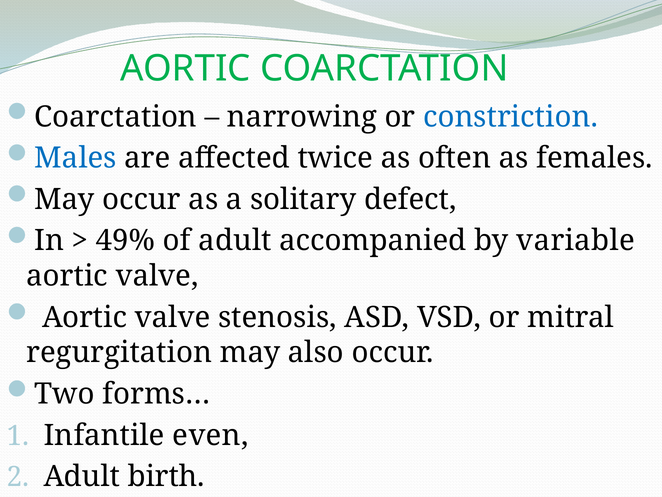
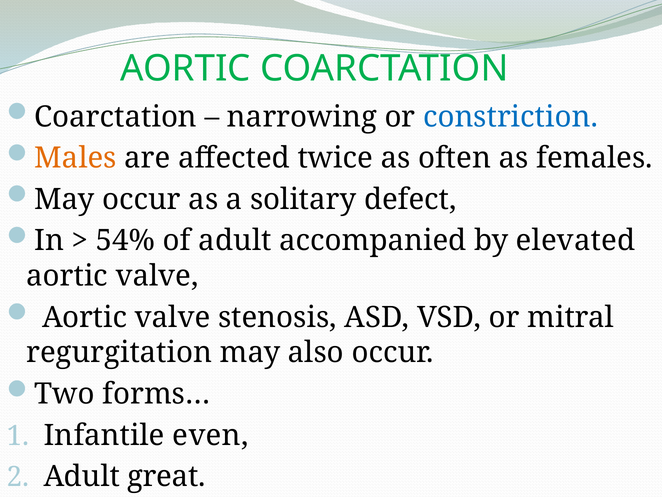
Males colour: blue -> orange (76, 158)
49%: 49% -> 54% (126, 240)
variable: variable -> elevated (576, 240)
birth: birth -> great (166, 476)
